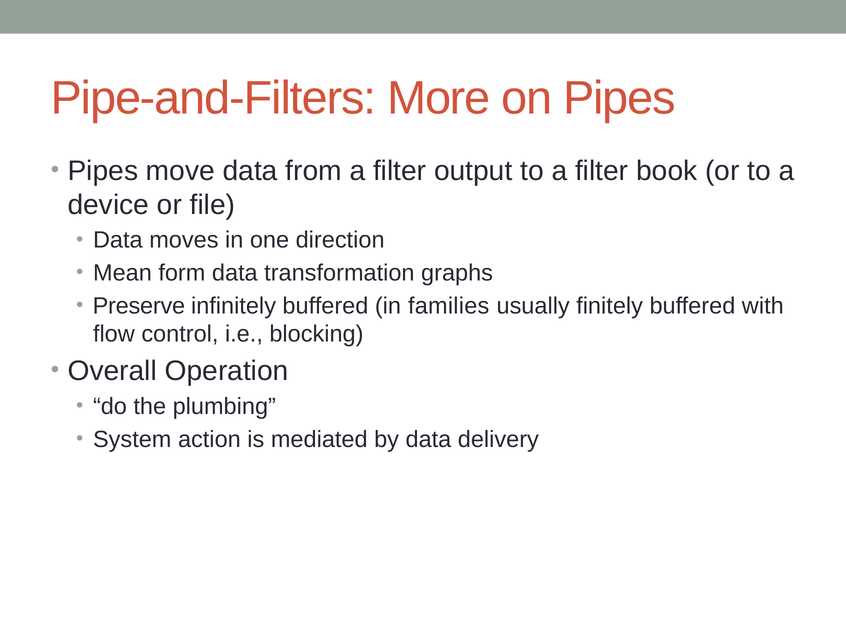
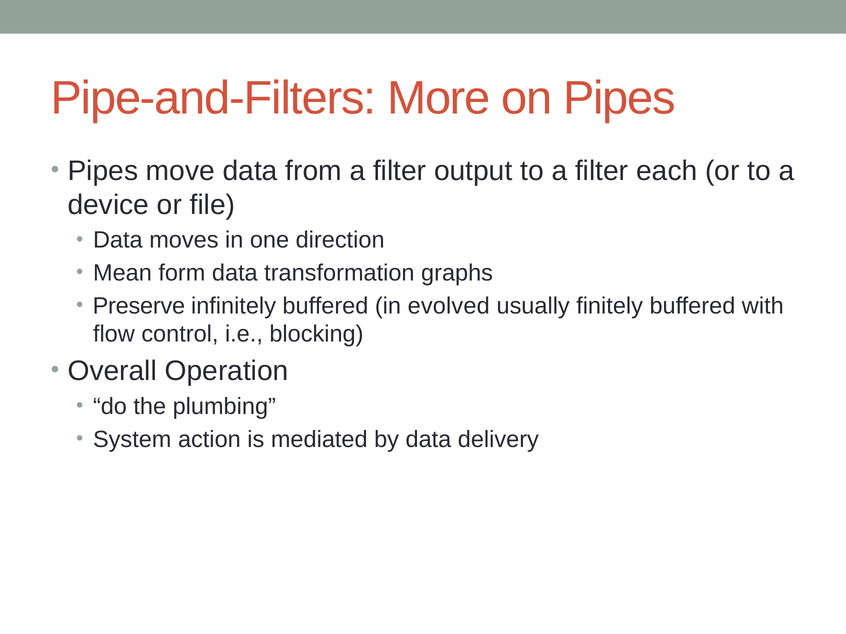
book: book -> each (667, 171)
families: families -> evolved (449, 306)
